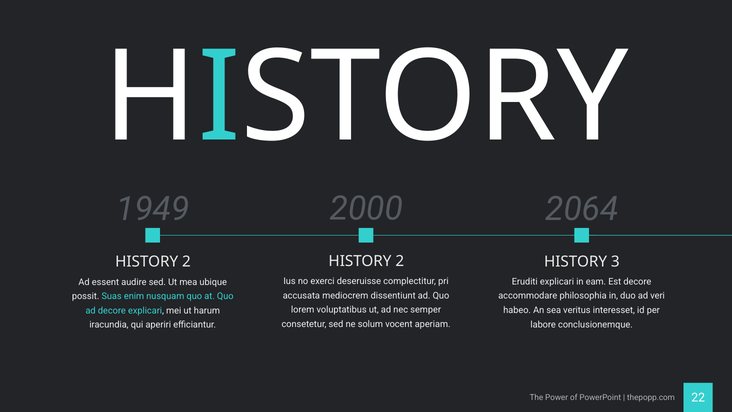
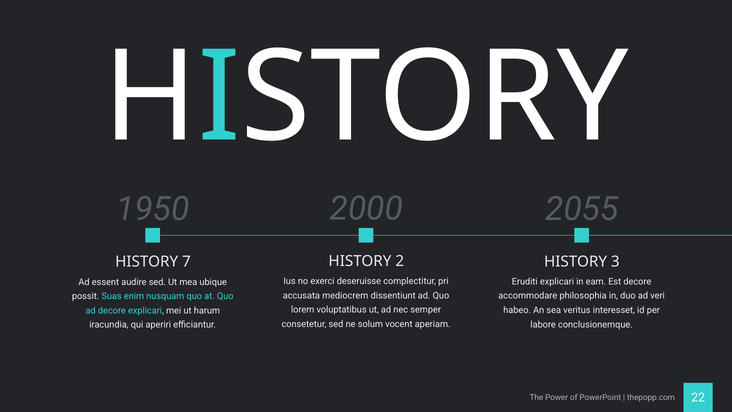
1949: 1949 -> 1950 (153, 209)
2064: 2064 -> 2055 (582, 209)
2: 2 -> 7 (186, 262)
